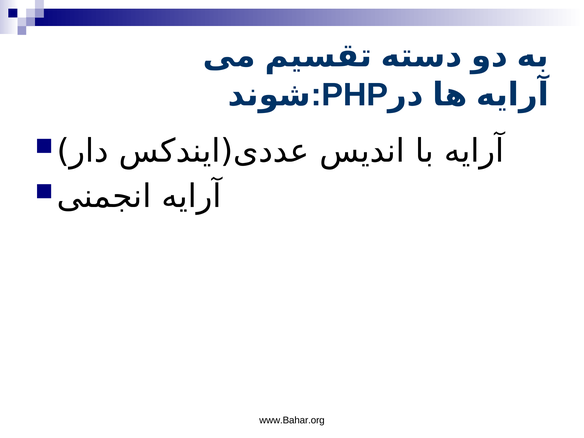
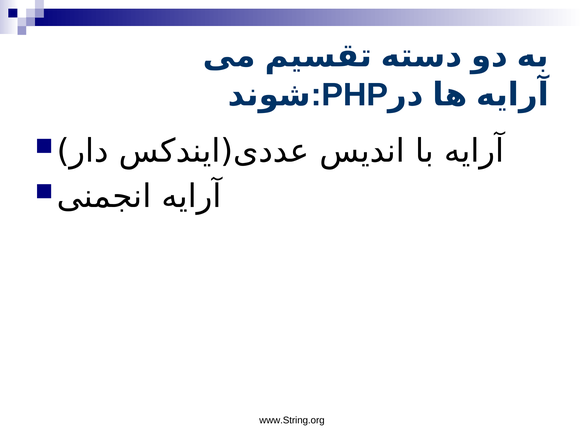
www.Bahar.org: www.Bahar.org -> www.String.org (292, 420)
